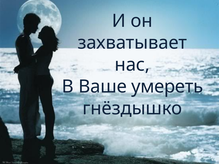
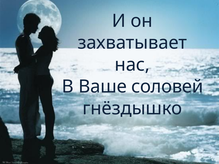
умереть: умереть -> соловей (167, 87)
